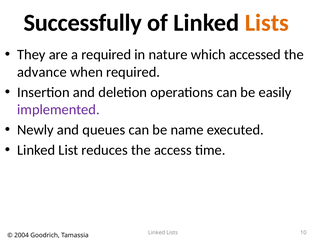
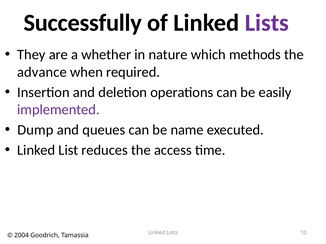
Lists colour: orange -> purple (267, 23)
a required: required -> whether (106, 55)
accessed: accessed -> methods (255, 55)
Newly: Newly -> Dump (35, 130)
